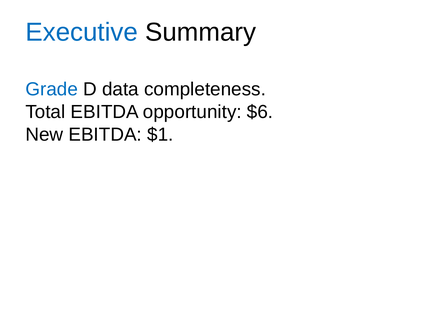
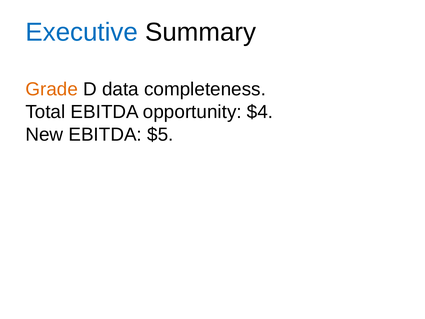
Grade colour: blue -> orange (52, 89)
$6: $6 -> $4 (260, 112)
$1: $1 -> $5 (160, 134)
